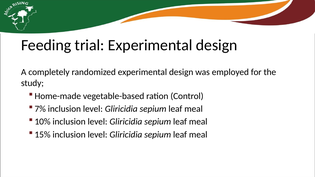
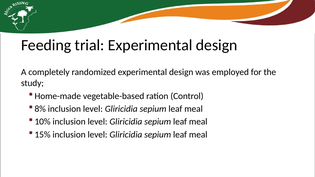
7%: 7% -> 8% (40, 109)
